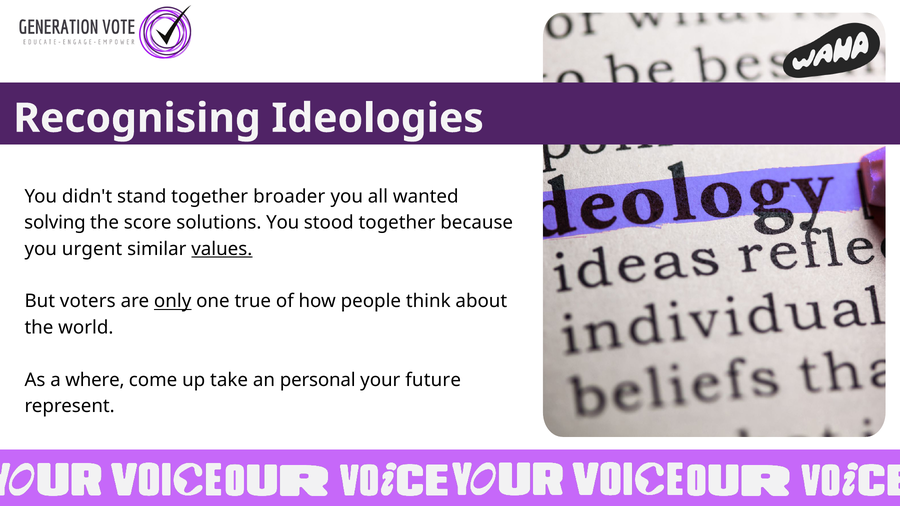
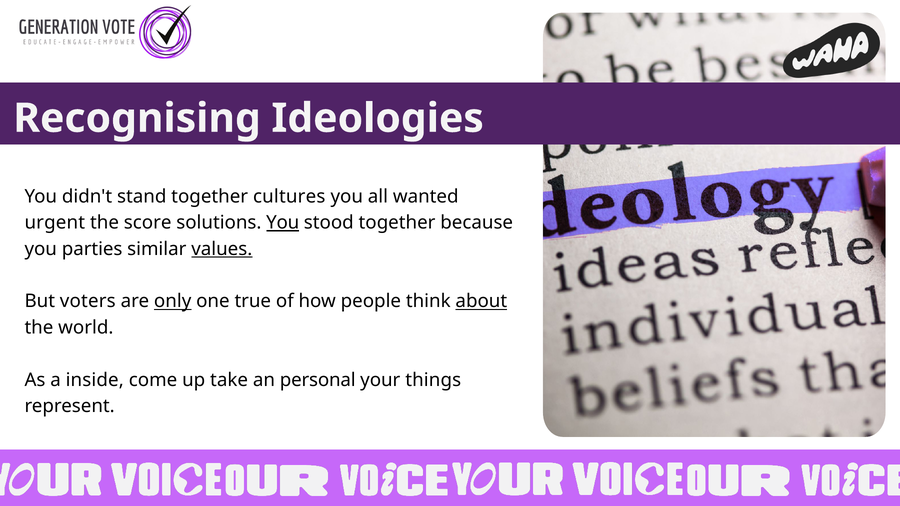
broader: broader -> cultures (289, 197)
solving: solving -> urgent (55, 223)
You underline: none -> present (283, 223)
urgent: urgent -> parties (92, 249)
about underline: none -> present (481, 301)
where: where -> inside (95, 380)
future: future -> things (433, 380)
